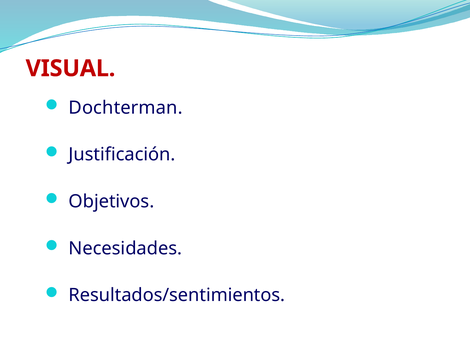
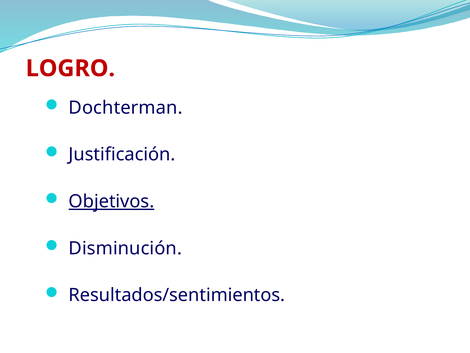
VISUAL: VISUAL -> LOGRO (70, 68)
Objetivos underline: none -> present (111, 201)
Necesidades: Necesidades -> Disminución (125, 248)
